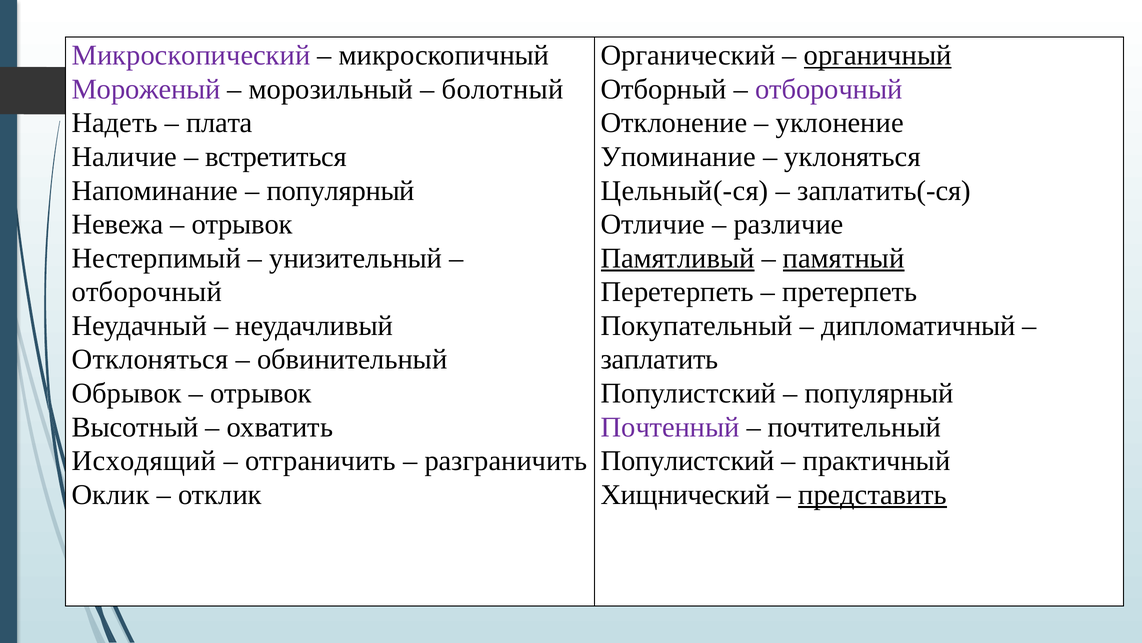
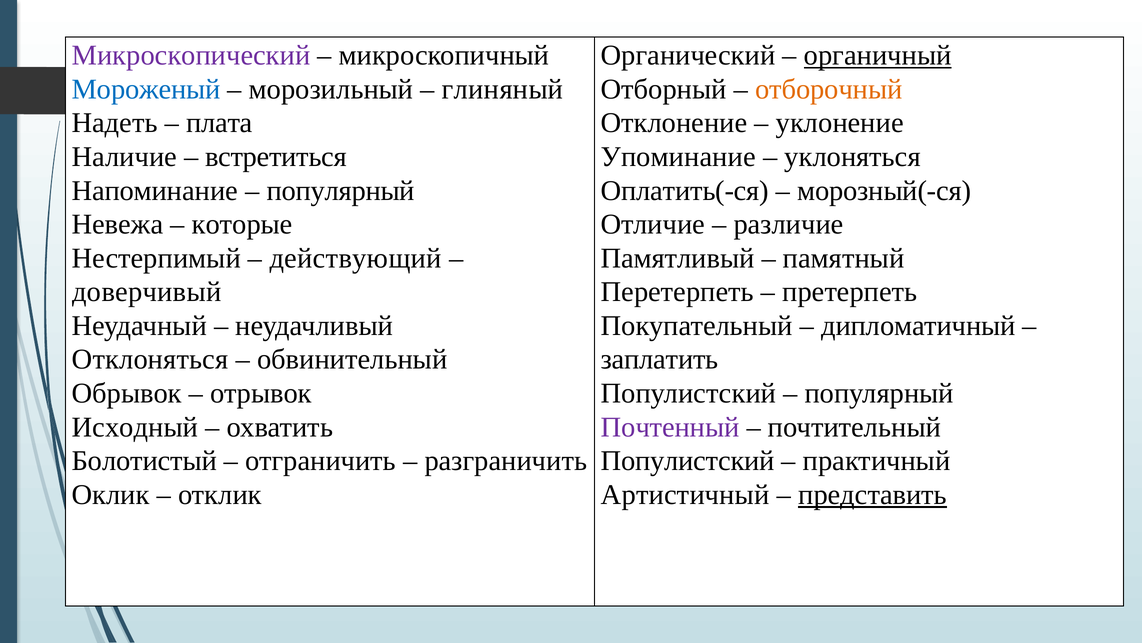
Мороженый colour: purple -> blue (146, 89)
болотный: болотный -> глиняный (503, 89)
отборочный colour: purple -> orange (829, 89)
Цельный(-ся: Цельный(-ся -> Оплатить(-ся (685, 190)
заплатить(-ся: заплатить(-ся -> морозный(-ся (884, 190)
отрывок: отрывок -> которые (242, 224)
унизительный: унизительный -> действующий (356, 258)
Памятливый underline: present -> none (678, 258)
памятный underline: present -> none (844, 258)
отборочный: отборочный -> доверчивый (147, 292)
Высотный: Высотный -> Исходный (135, 427)
Исходящий: Исходящий -> Болотистый (144, 460)
Хищнический: Хищнический -> Артистичный (685, 494)
